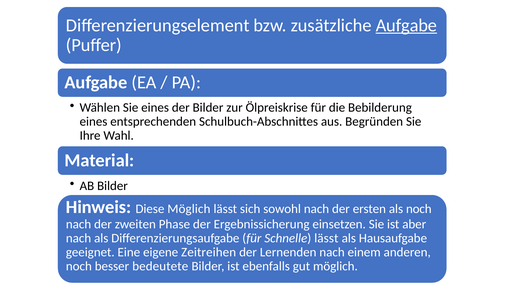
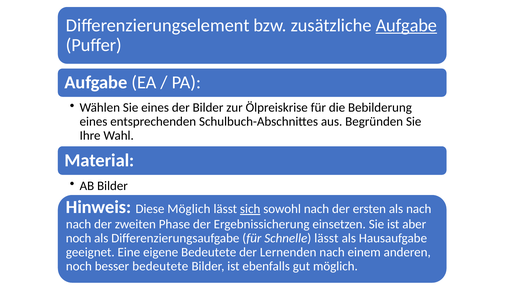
sich underline: none -> present (250, 209)
als noch: noch -> nach (419, 209)
nach: nach -> noch (79, 238)
eigene Zeitreihen: Zeitreihen -> Bedeutete (209, 252)
